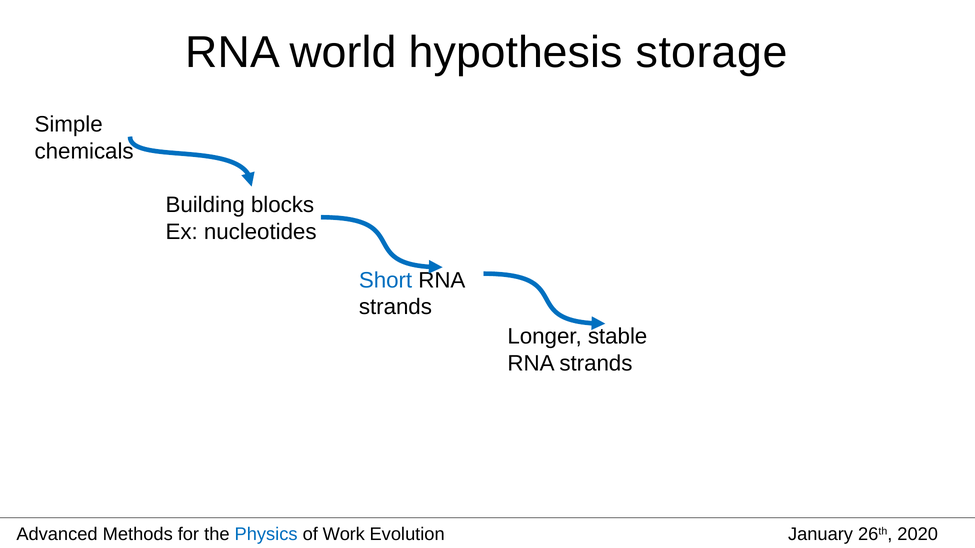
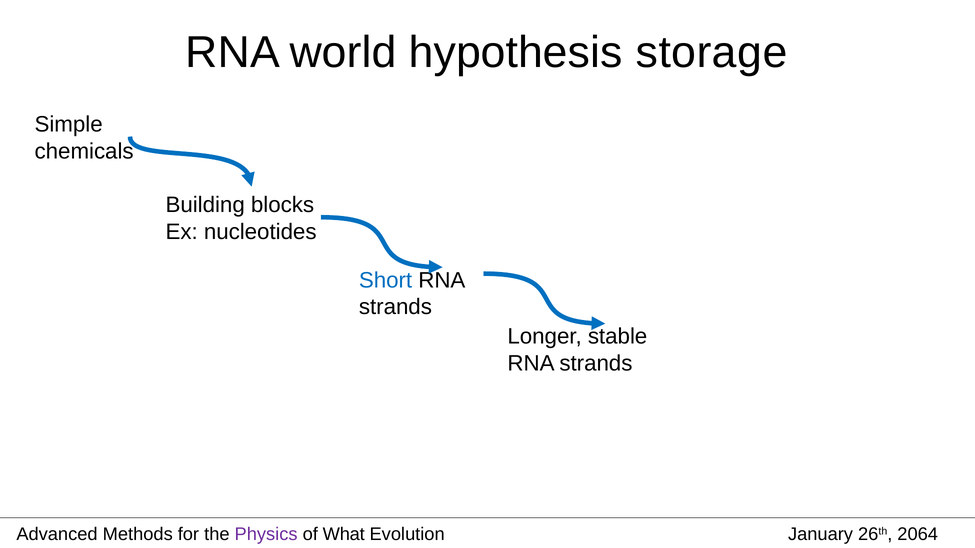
Physics colour: blue -> purple (266, 535)
Work: Work -> What (344, 535)
2020: 2020 -> 2064 (918, 535)
